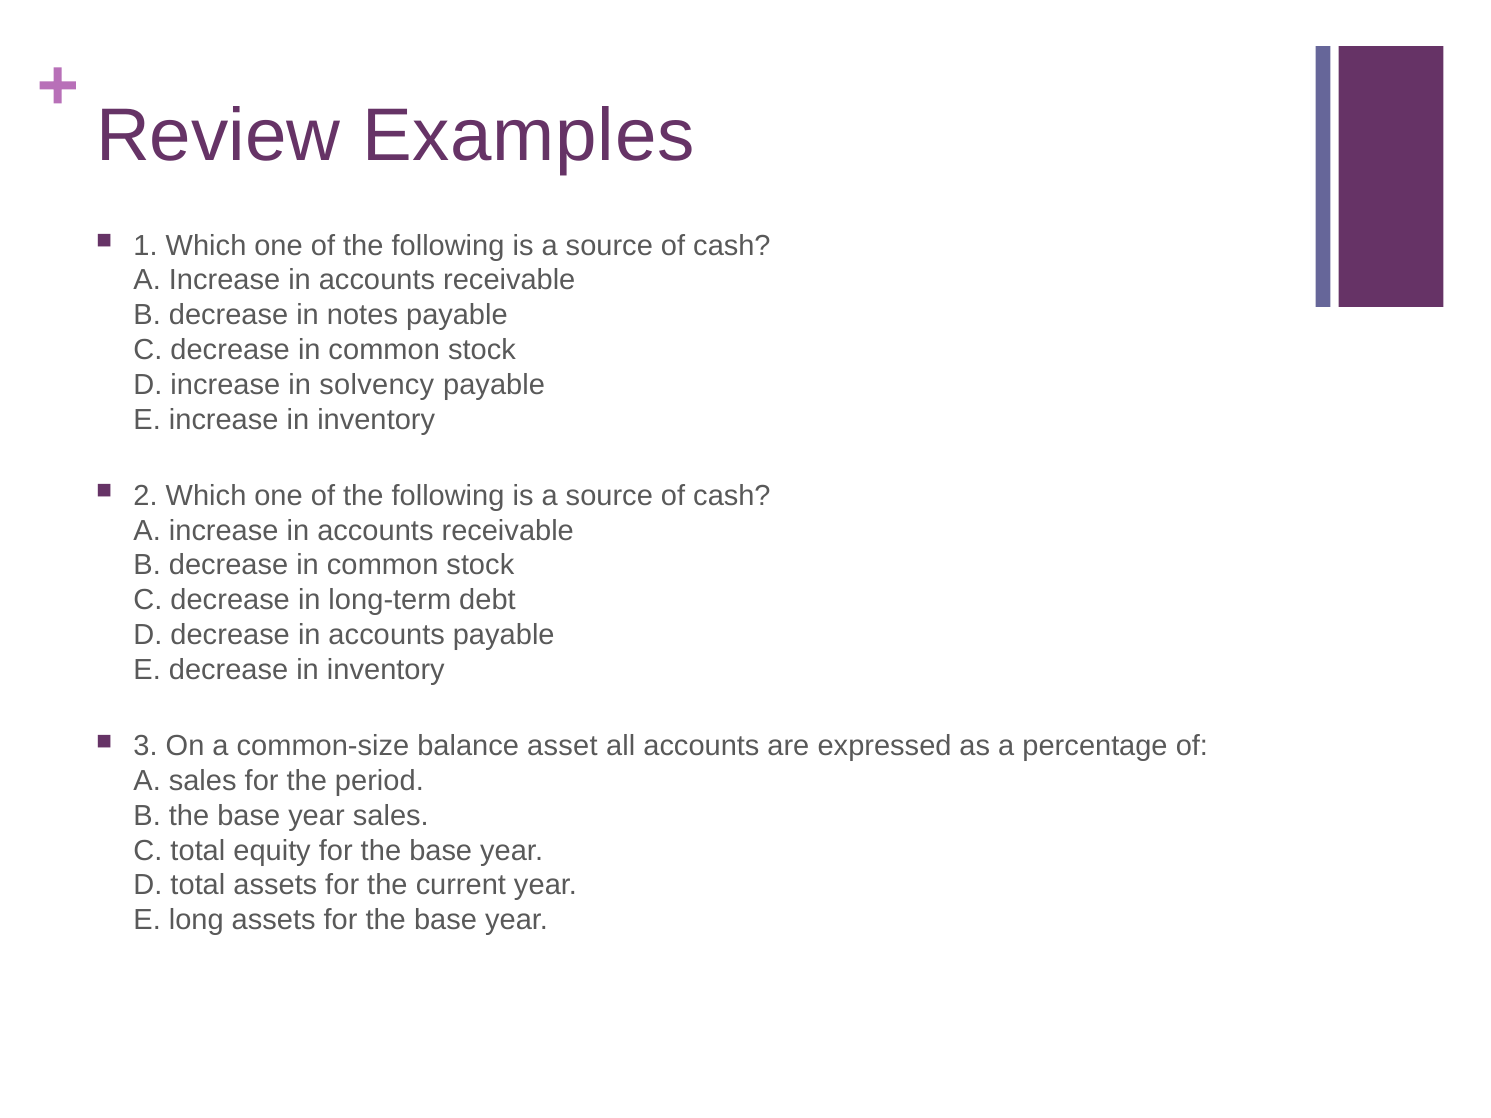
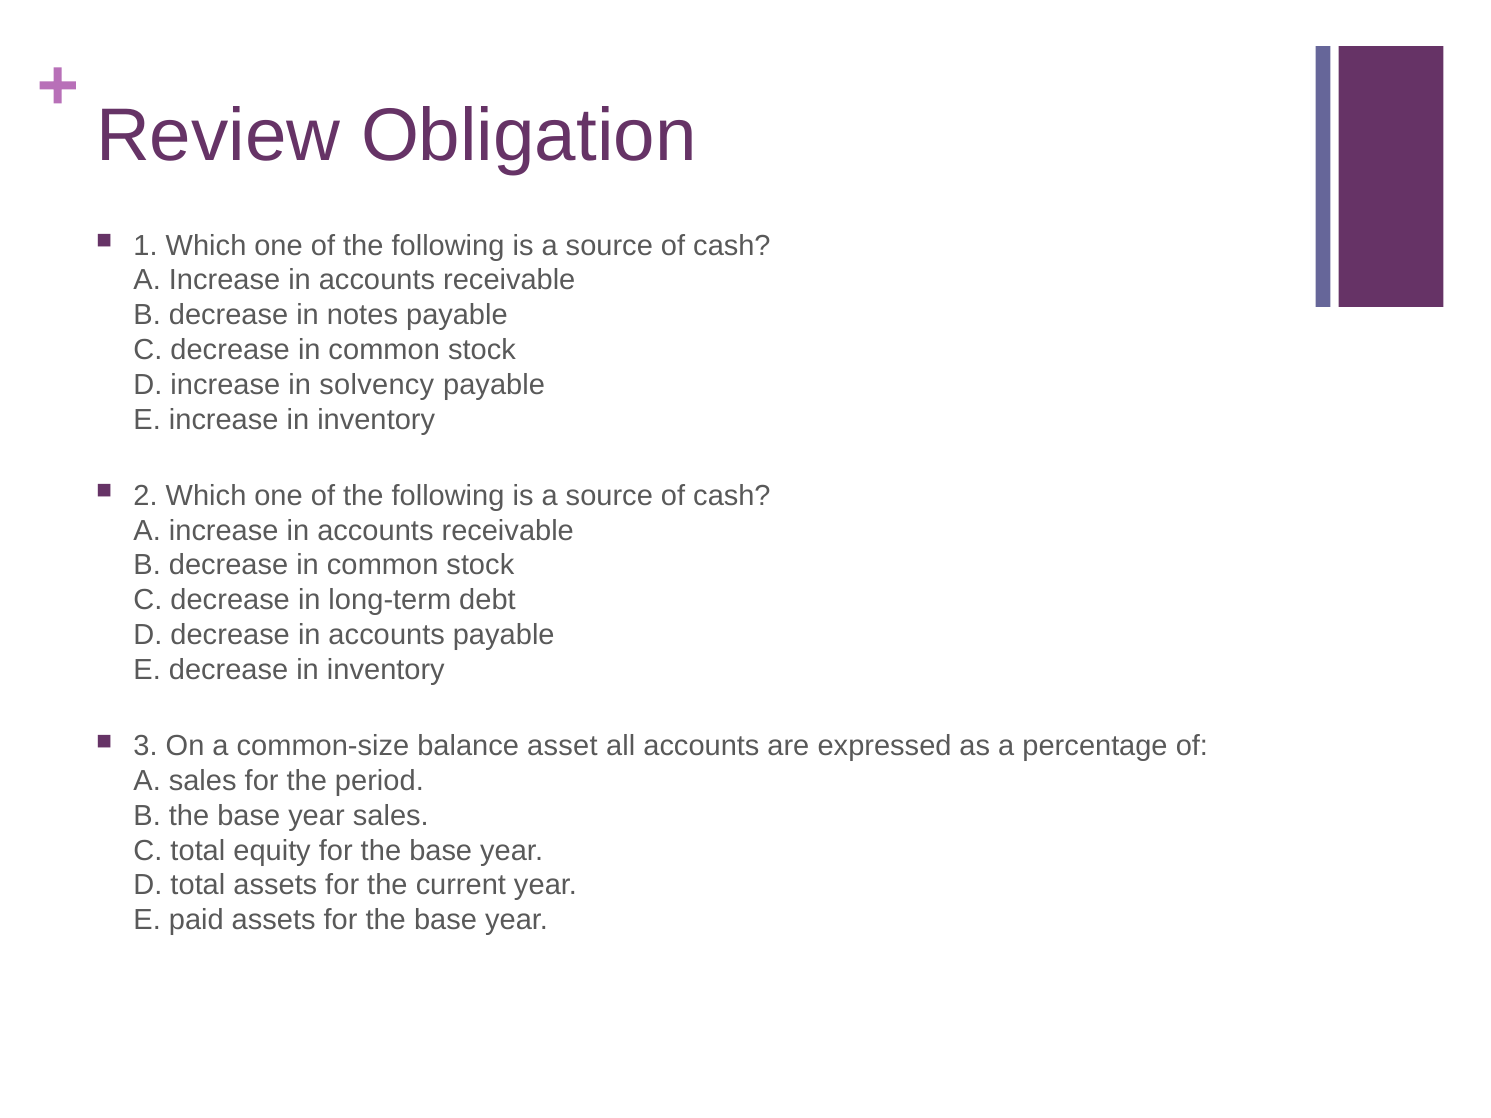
Examples: Examples -> Obligation (529, 136)
long: long -> paid (196, 920)
